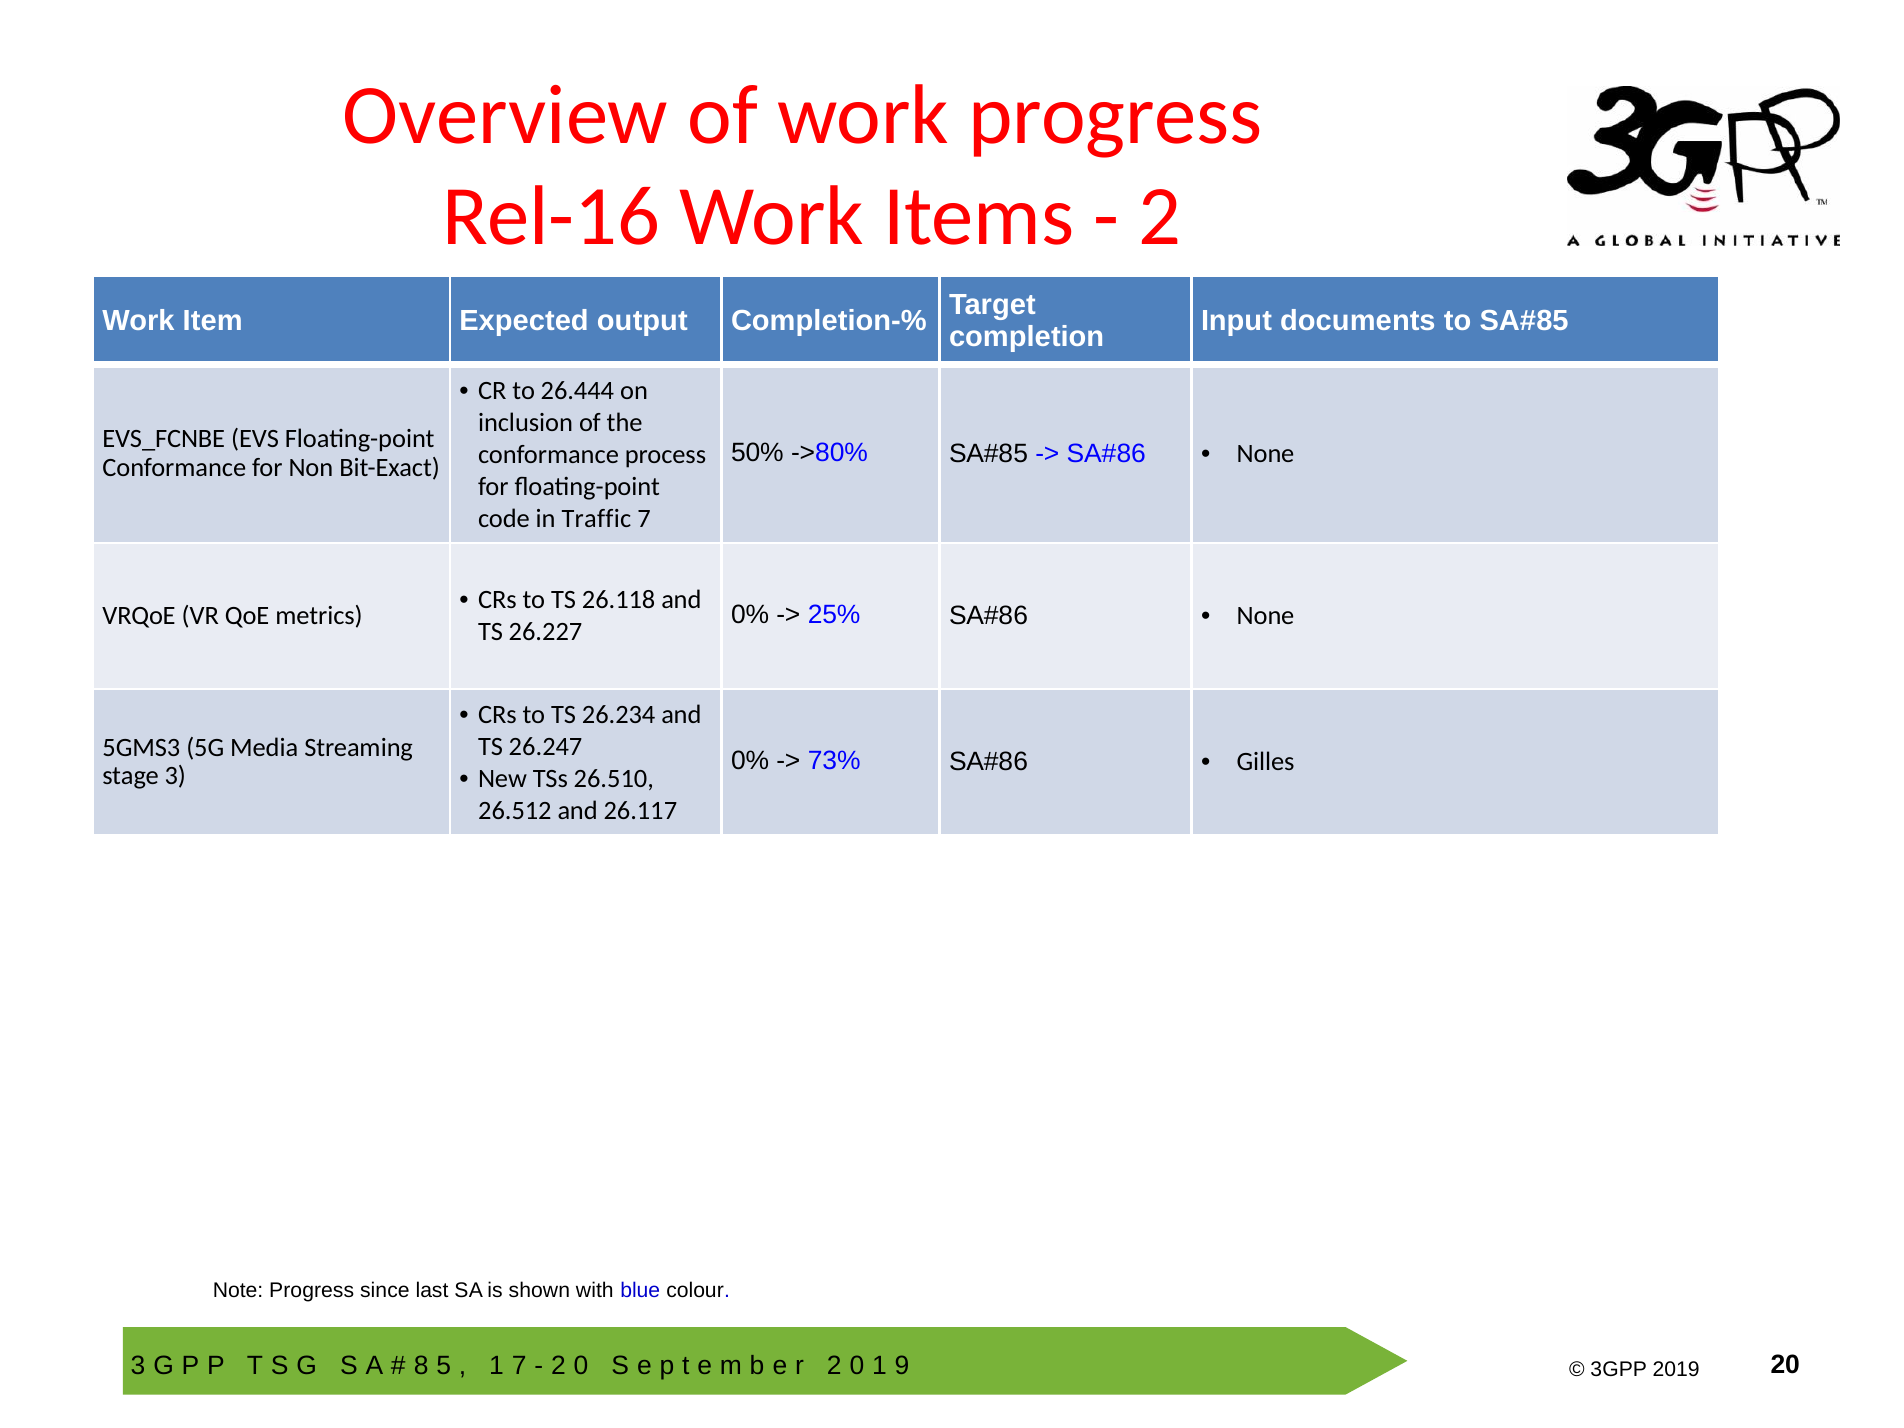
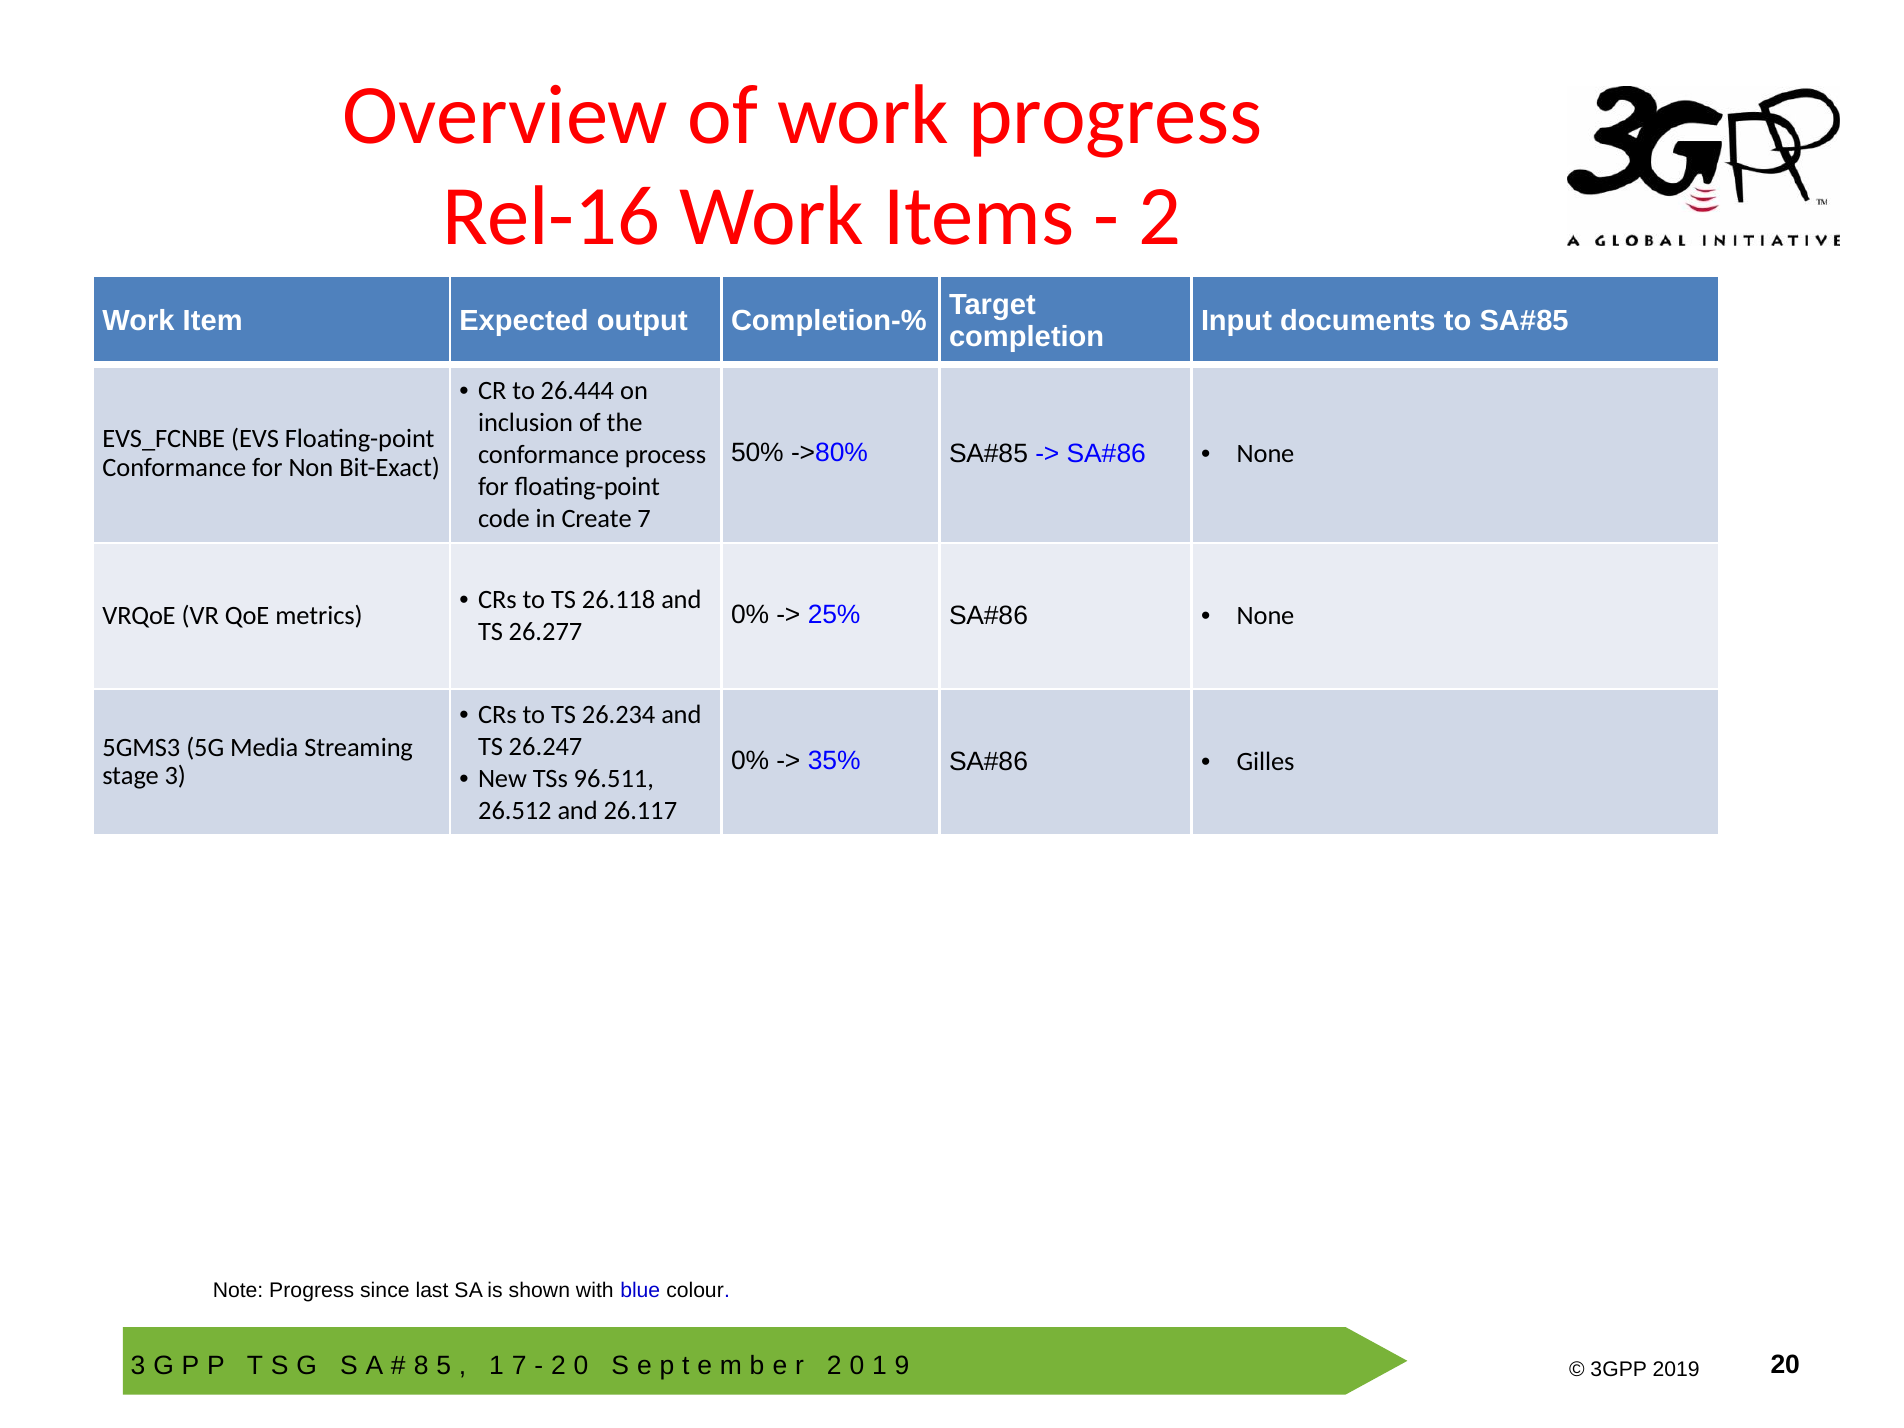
Traffic: Traffic -> Create (597, 519)
26.227: 26.227 -> 26.277 (545, 632)
73%: 73% -> 35% (834, 761)
26.510: 26.510 -> 96.511 (614, 779)
